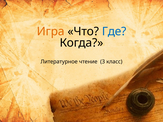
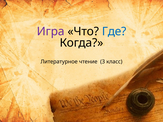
Игра colour: orange -> purple (51, 32)
